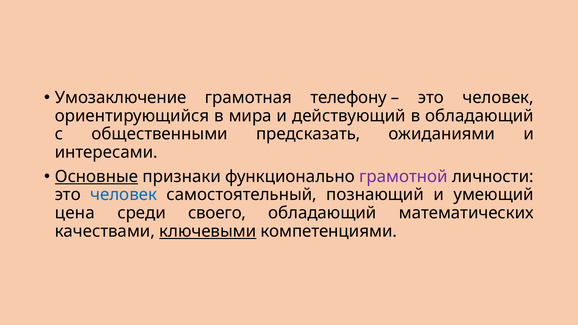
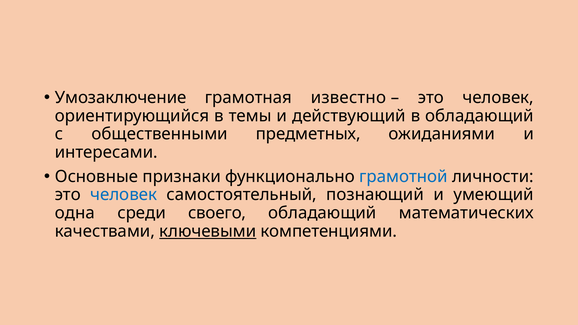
телефону: телефону -> известно (348, 98)
мира: мира -> темы (250, 116)
предсказать: предсказать -> предметных (308, 134)
Основные underline: present -> none (97, 177)
грамотной colour: purple -> blue (403, 177)
цена: цена -> одна (75, 213)
